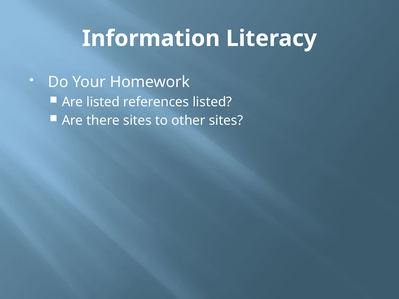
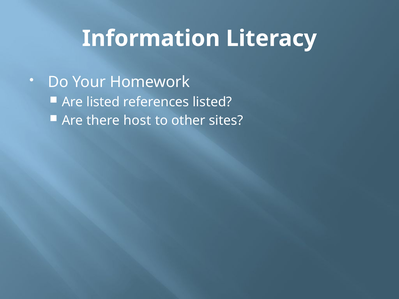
there sites: sites -> host (137, 121)
